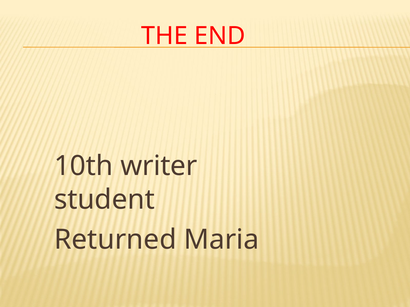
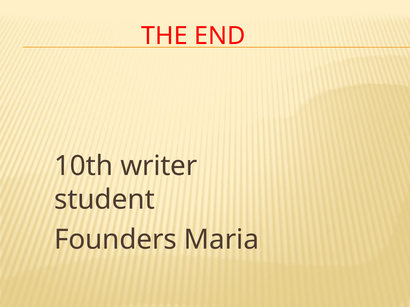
Returned: Returned -> Founders (115, 240)
